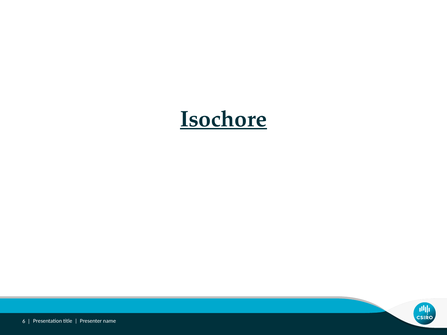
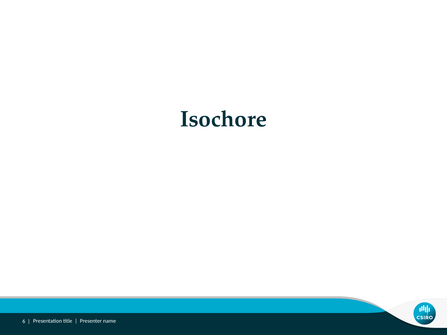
Isochore underline: present -> none (223, 119)
